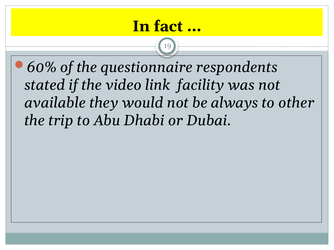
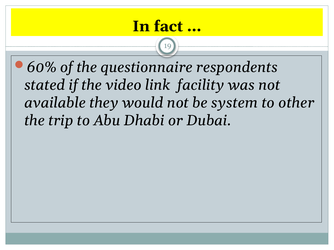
always: always -> system (235, 103)
